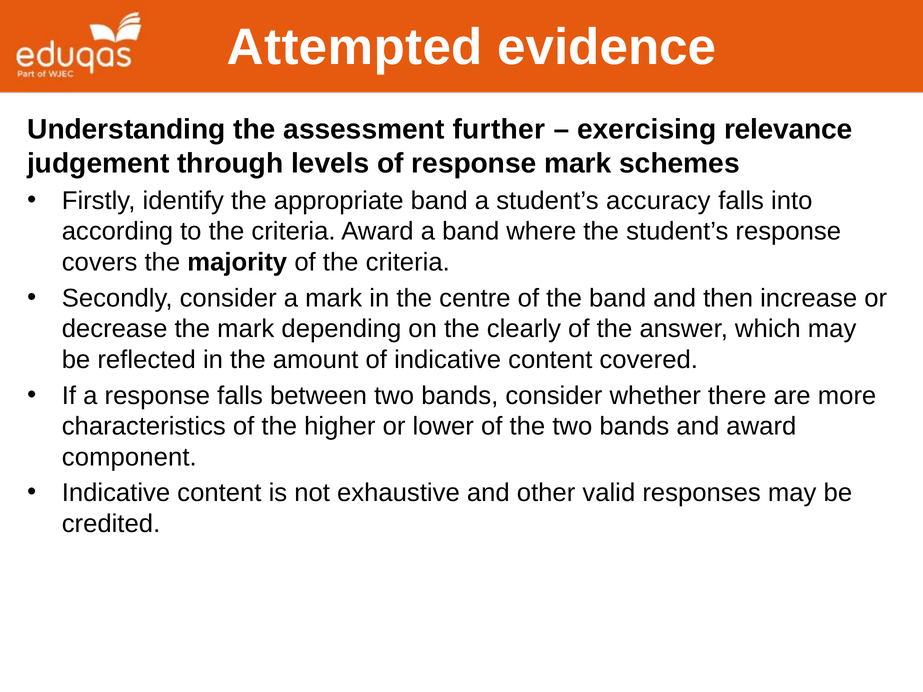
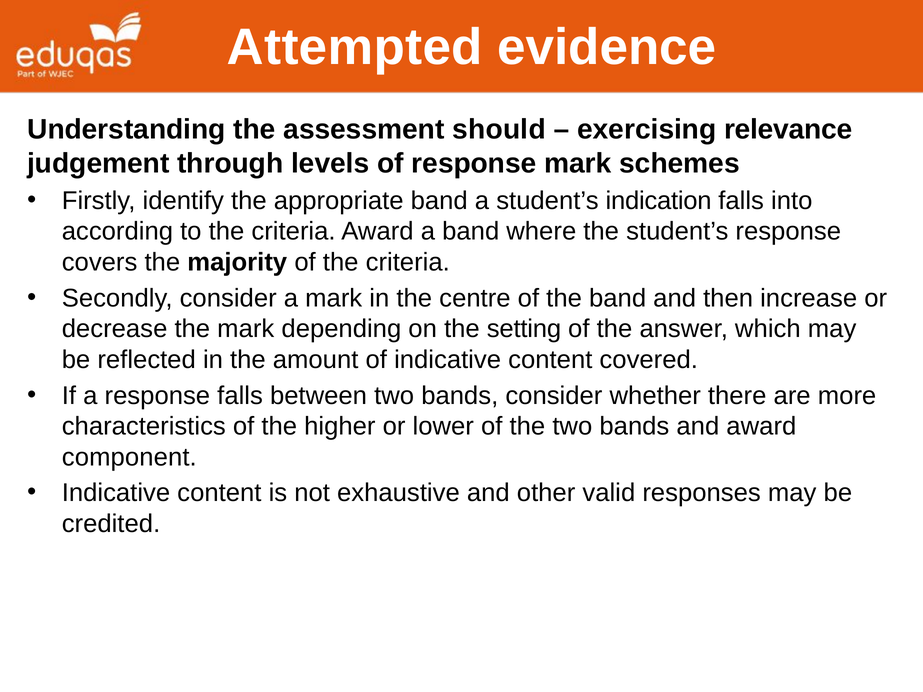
further: further -> should (499, 130)
accuracy: accuracy -> indication (659, 201)
clearly: clearly -> setting (524, 329)
